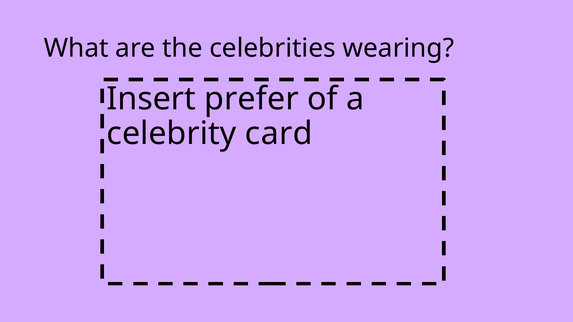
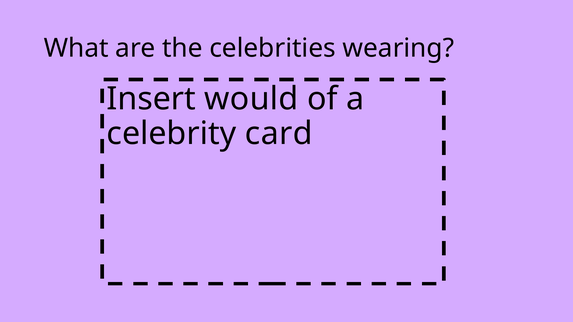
prefer: prefer -> would (251, 99)
